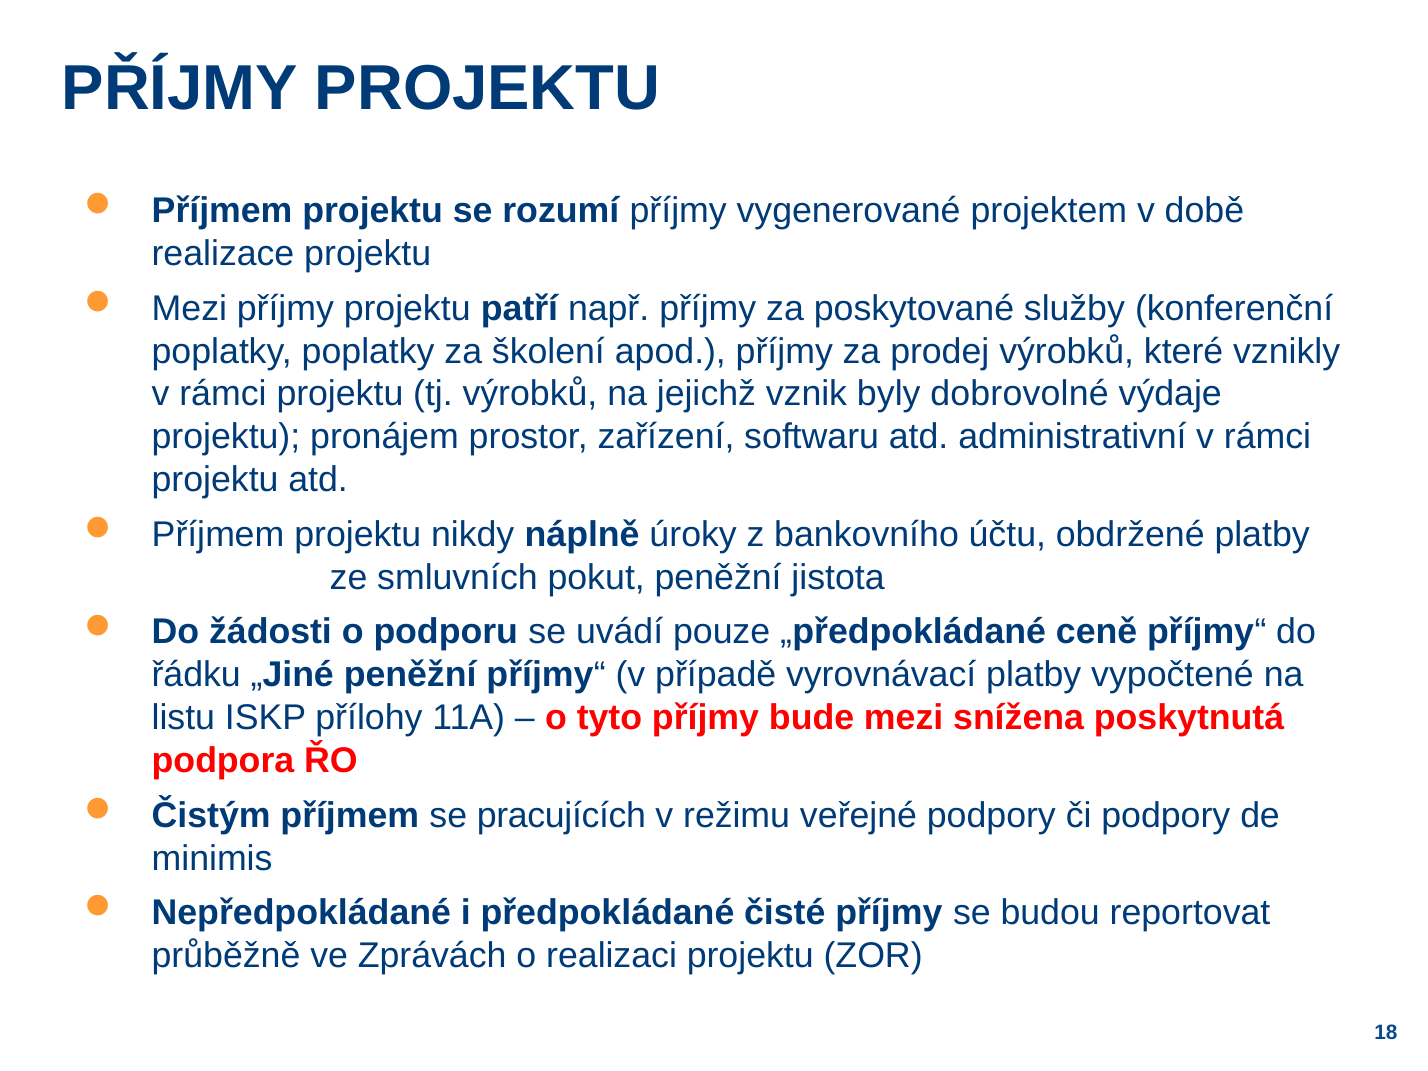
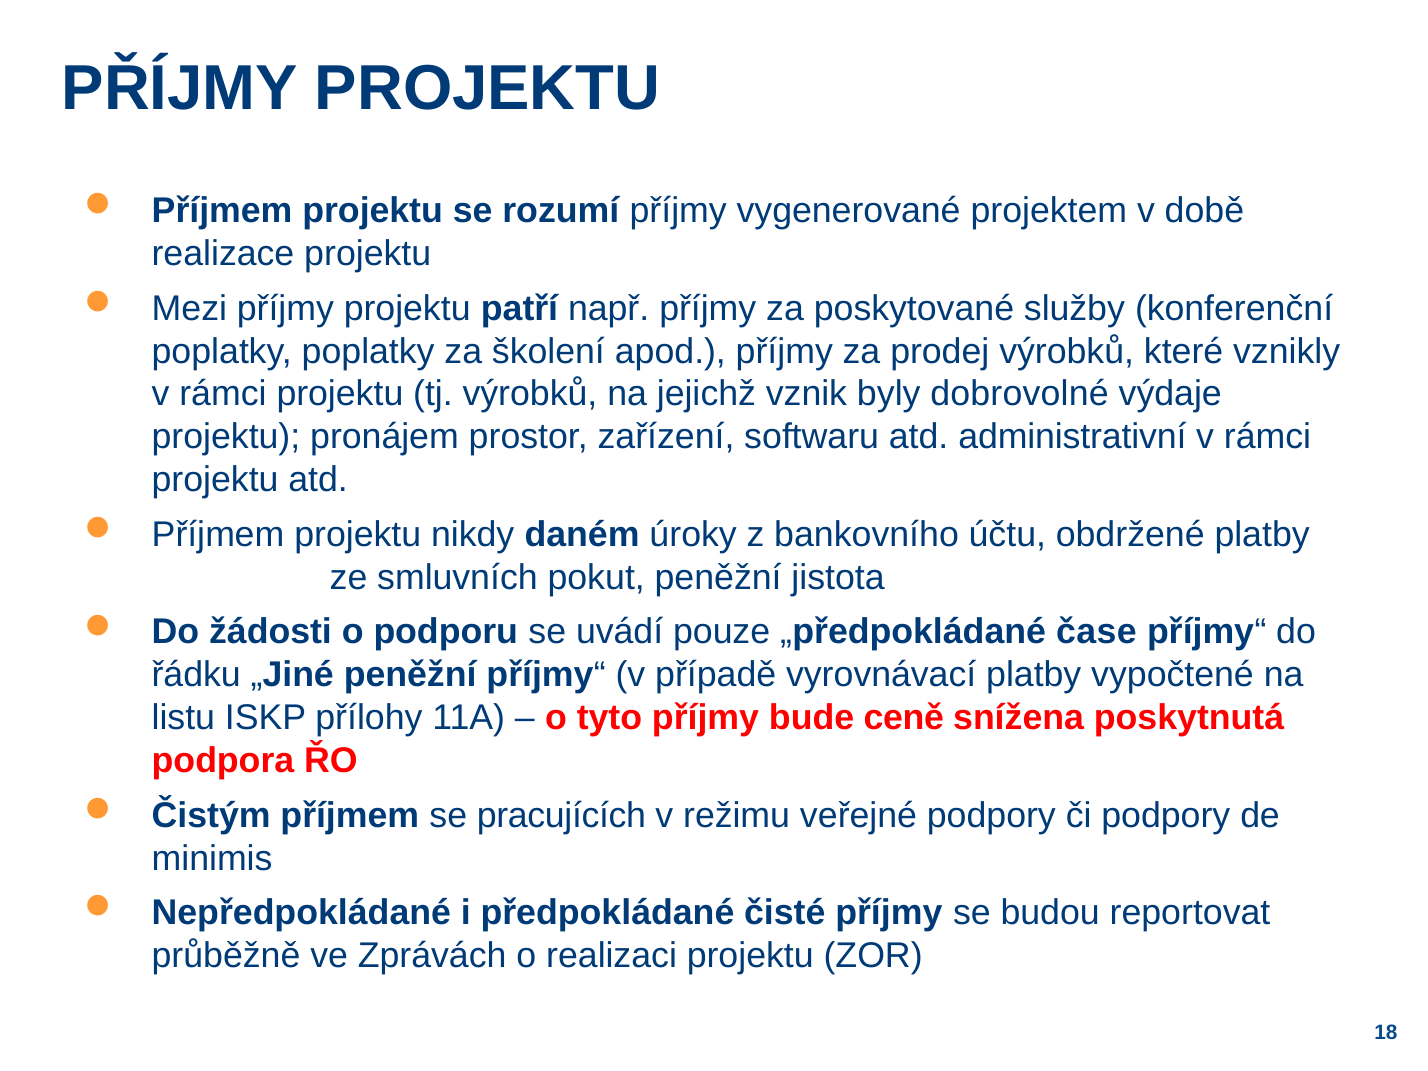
náplně: náplně -> daném (582, 535)
ceně: ceně -> čase (1096, 632)
bude mezi: mezi -> ceně (904, 718)
